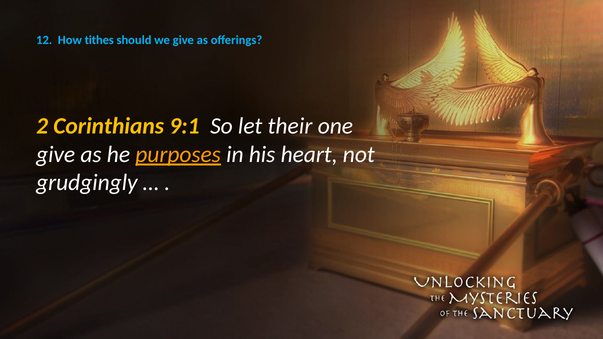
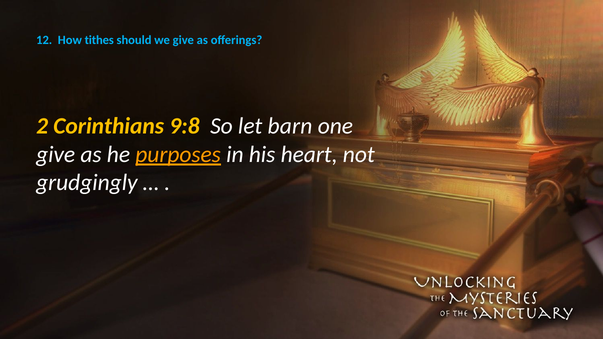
9:1: 9:1 -> 9:8 (184, 126)
their: their -> barn (290, 126)
